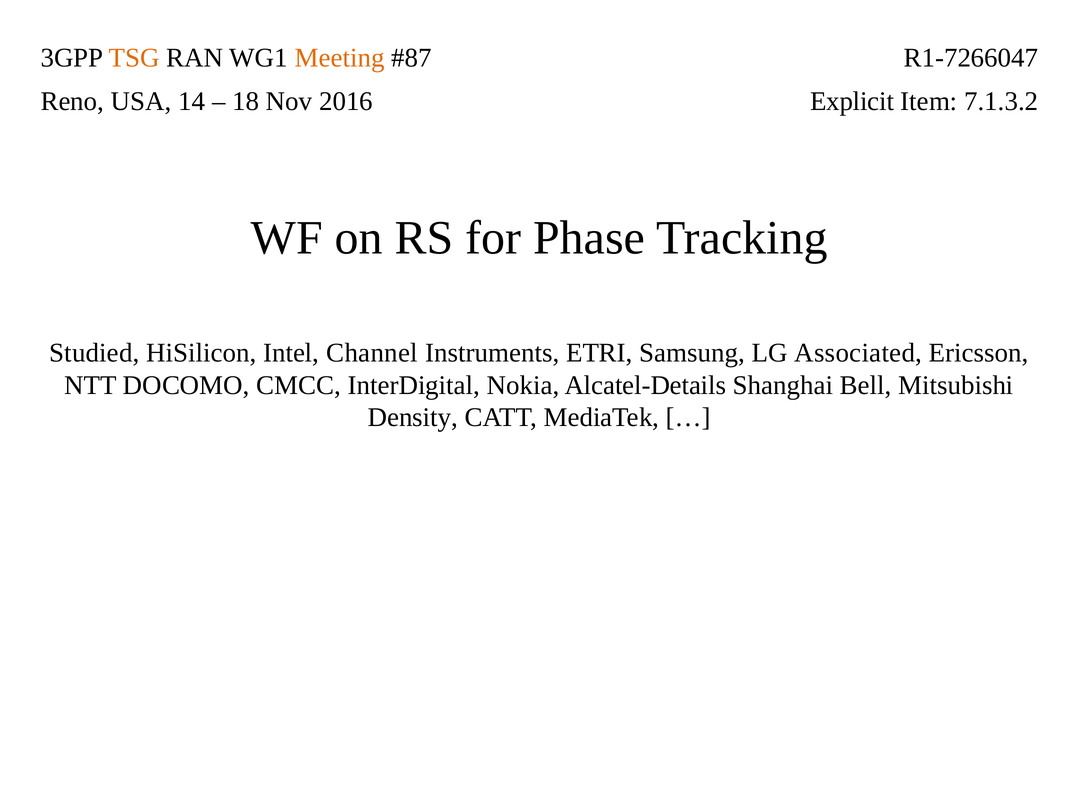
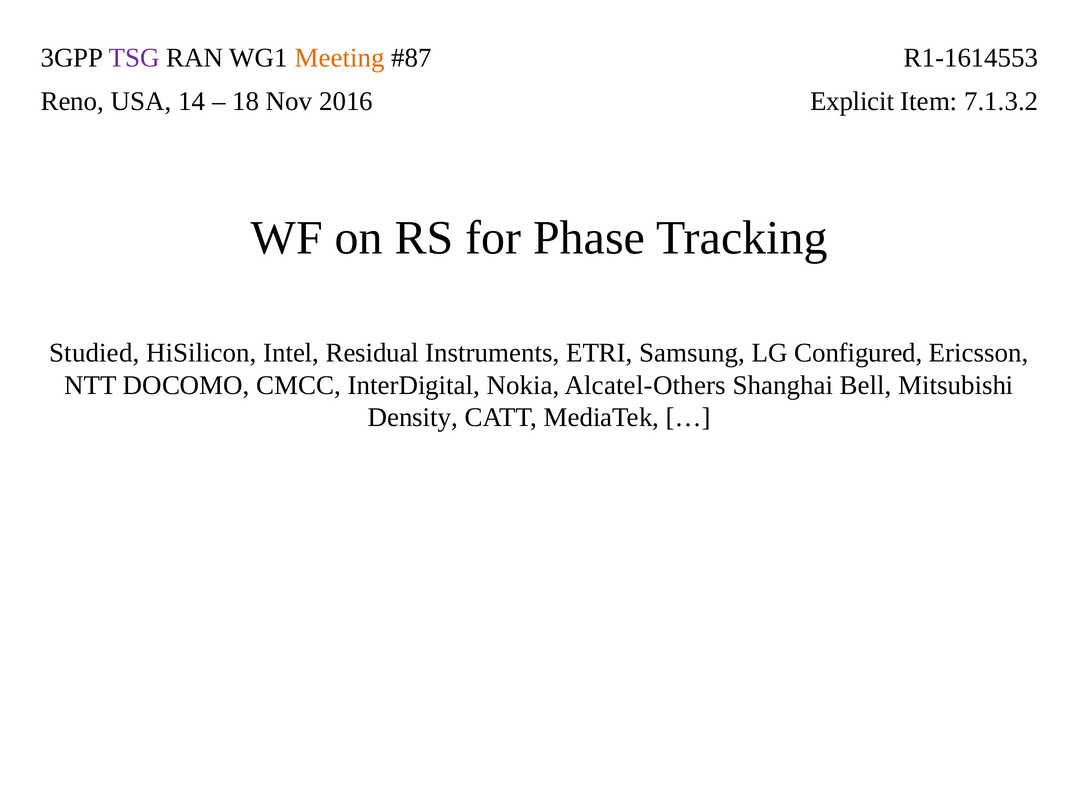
TSG colour: orange -> purple (134, 58)
R1-7266047: R1-7266047 -> R1-1614553 (971, 58)
Channel: Channel -> Residual (372, 353)
Associated: Associated -> Configured (858, 353)
Alcatel-Details: Alcatel-Details -> Alcatel-Others (645, 385)
